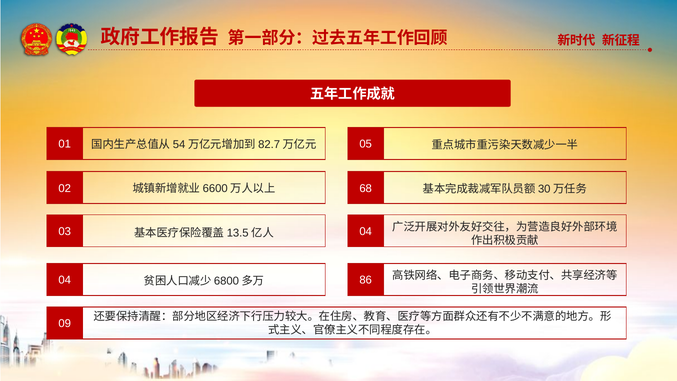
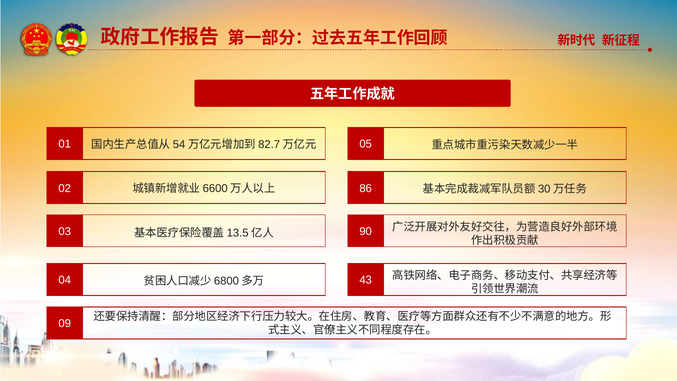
68: 68 -> 86 (366, 188)
04: 04 -> 90 (366, 232)
86: 86 -> 43 (366, 280)
